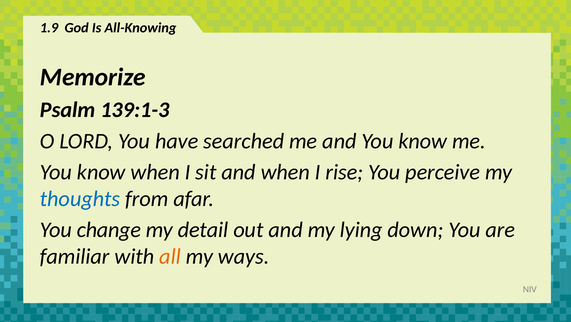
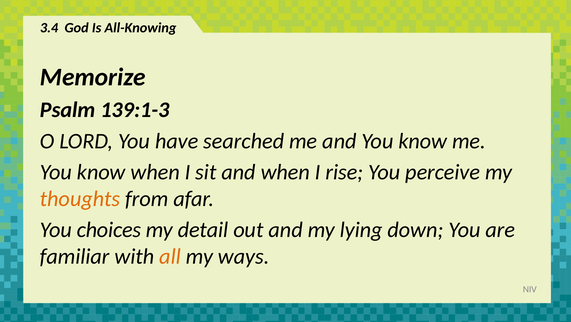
1.9: 1.9 -> 3.4 (49, 28)
thoughts colour: blue -> orange (80, 199)
change: change -> choices (109, 230)
